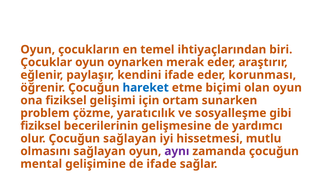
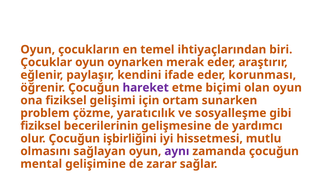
hareket colour: blue -> purple (146, 88)
Çocuğun sağlayan: sağlayan -> işbirliğini (130, 139)
de ifade: ifade -> zarar (162, 164)
